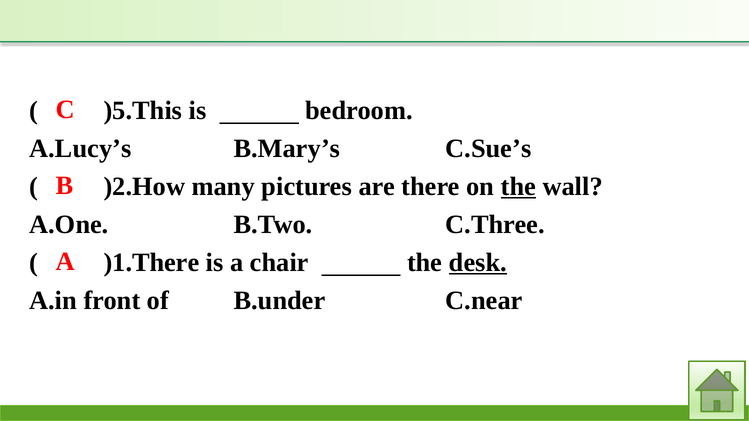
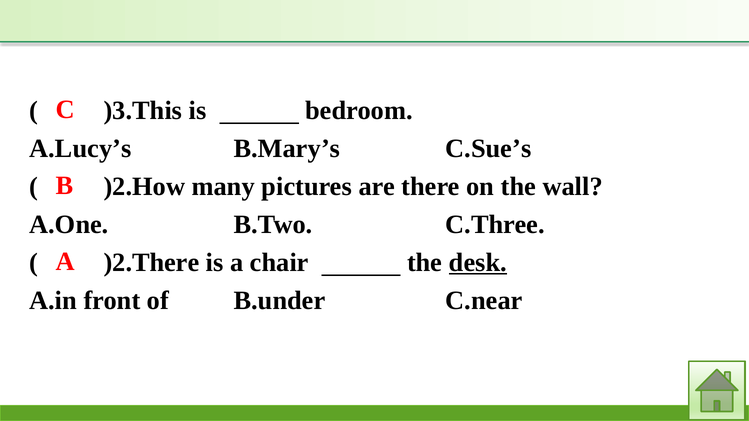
)5.This: )5.This -> )3.This (143, 111)
the underline: present -> none (518, 187)
)1.There: )1.There -> )2.There (151, 263)
